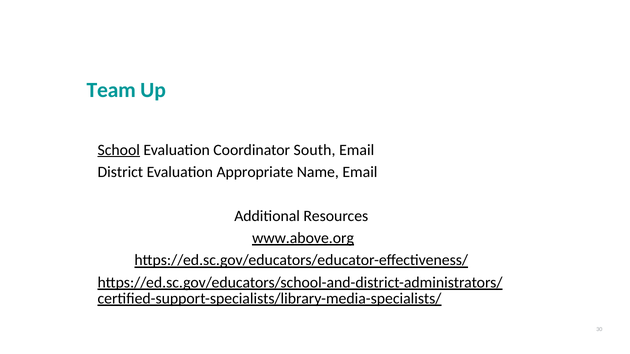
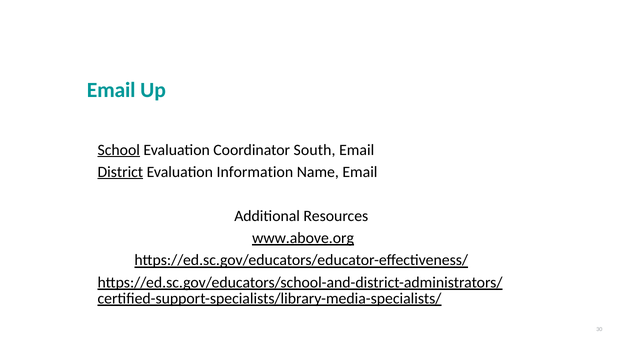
Team: Team -> Email (111, 90)
District underline: none -> present (120, 172)
Appropriate: Appropriate -> Information (255, 172)
